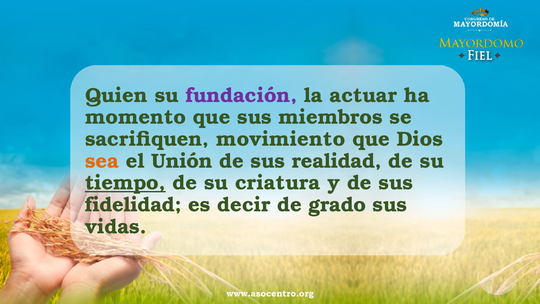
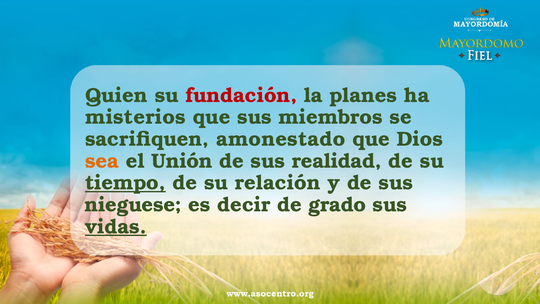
fundación colour: purple -> red (241, 95)
actuar: actuar -> planes (363, 95)
momento: momento -> misterios (135, 117)
movimiento: movimiento -> amonestado (281, 139)
criatura: criatura -> relación (278, 183)
fidelidad: fidelidad -> nieguese (133, 205)
vidas underline: none -> present (116, 227)
